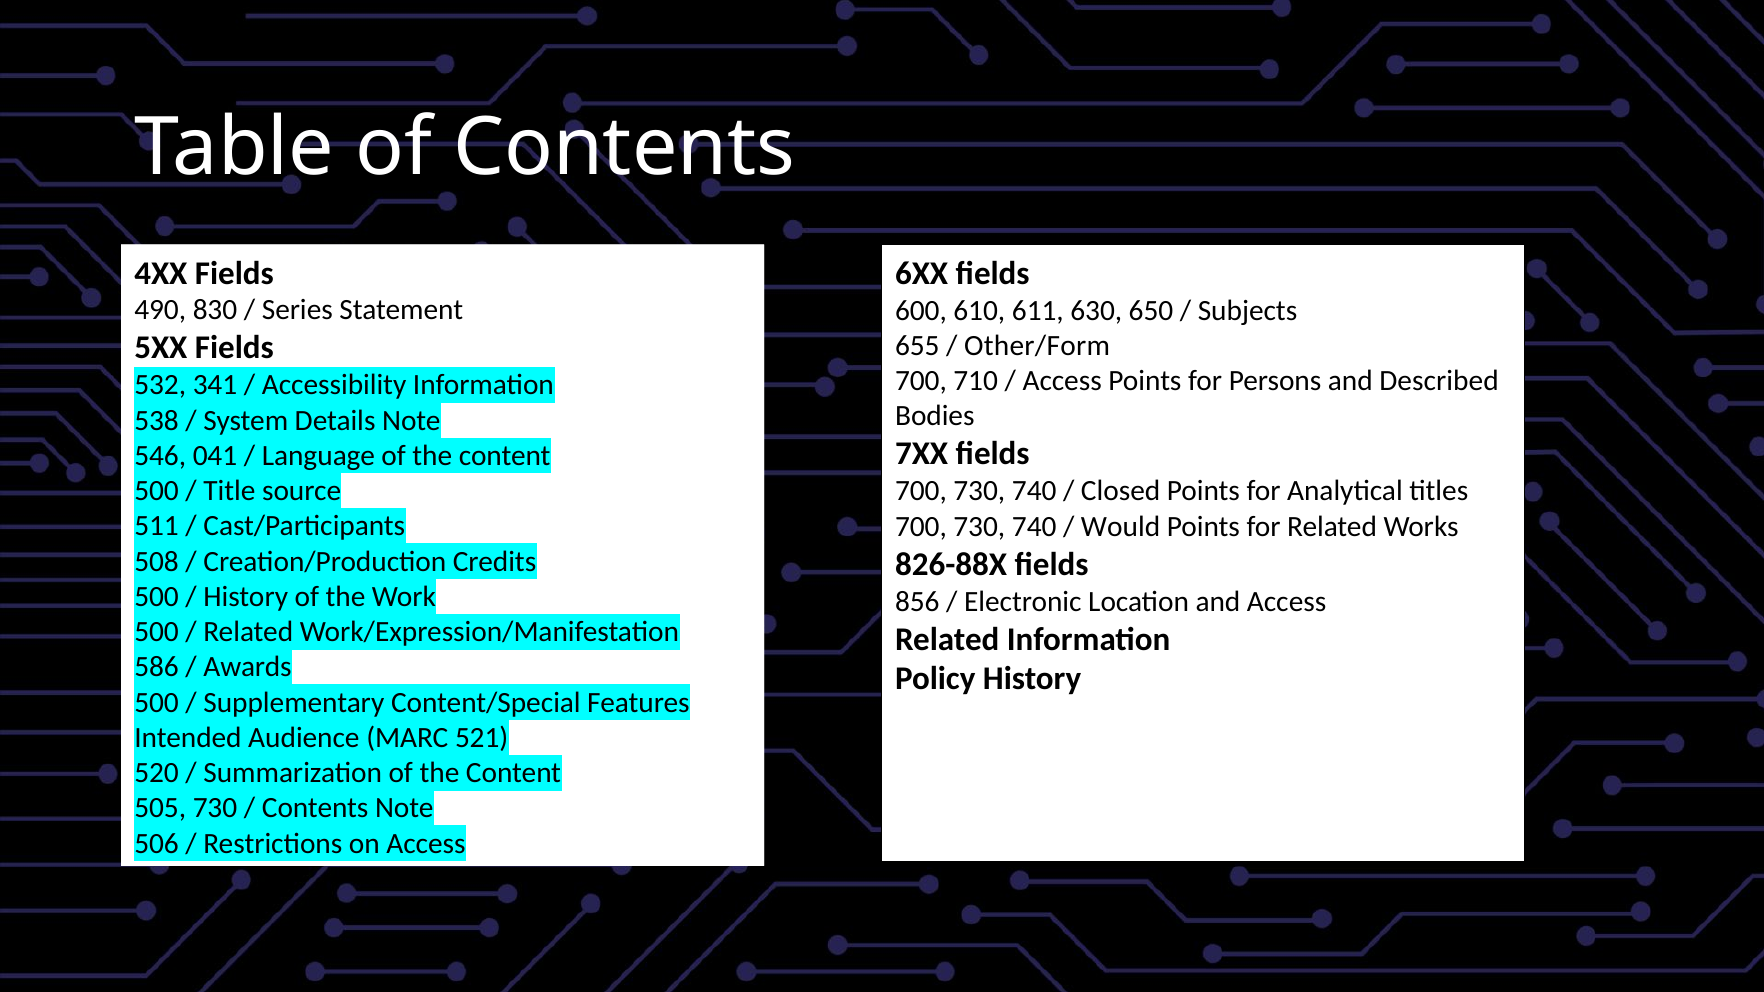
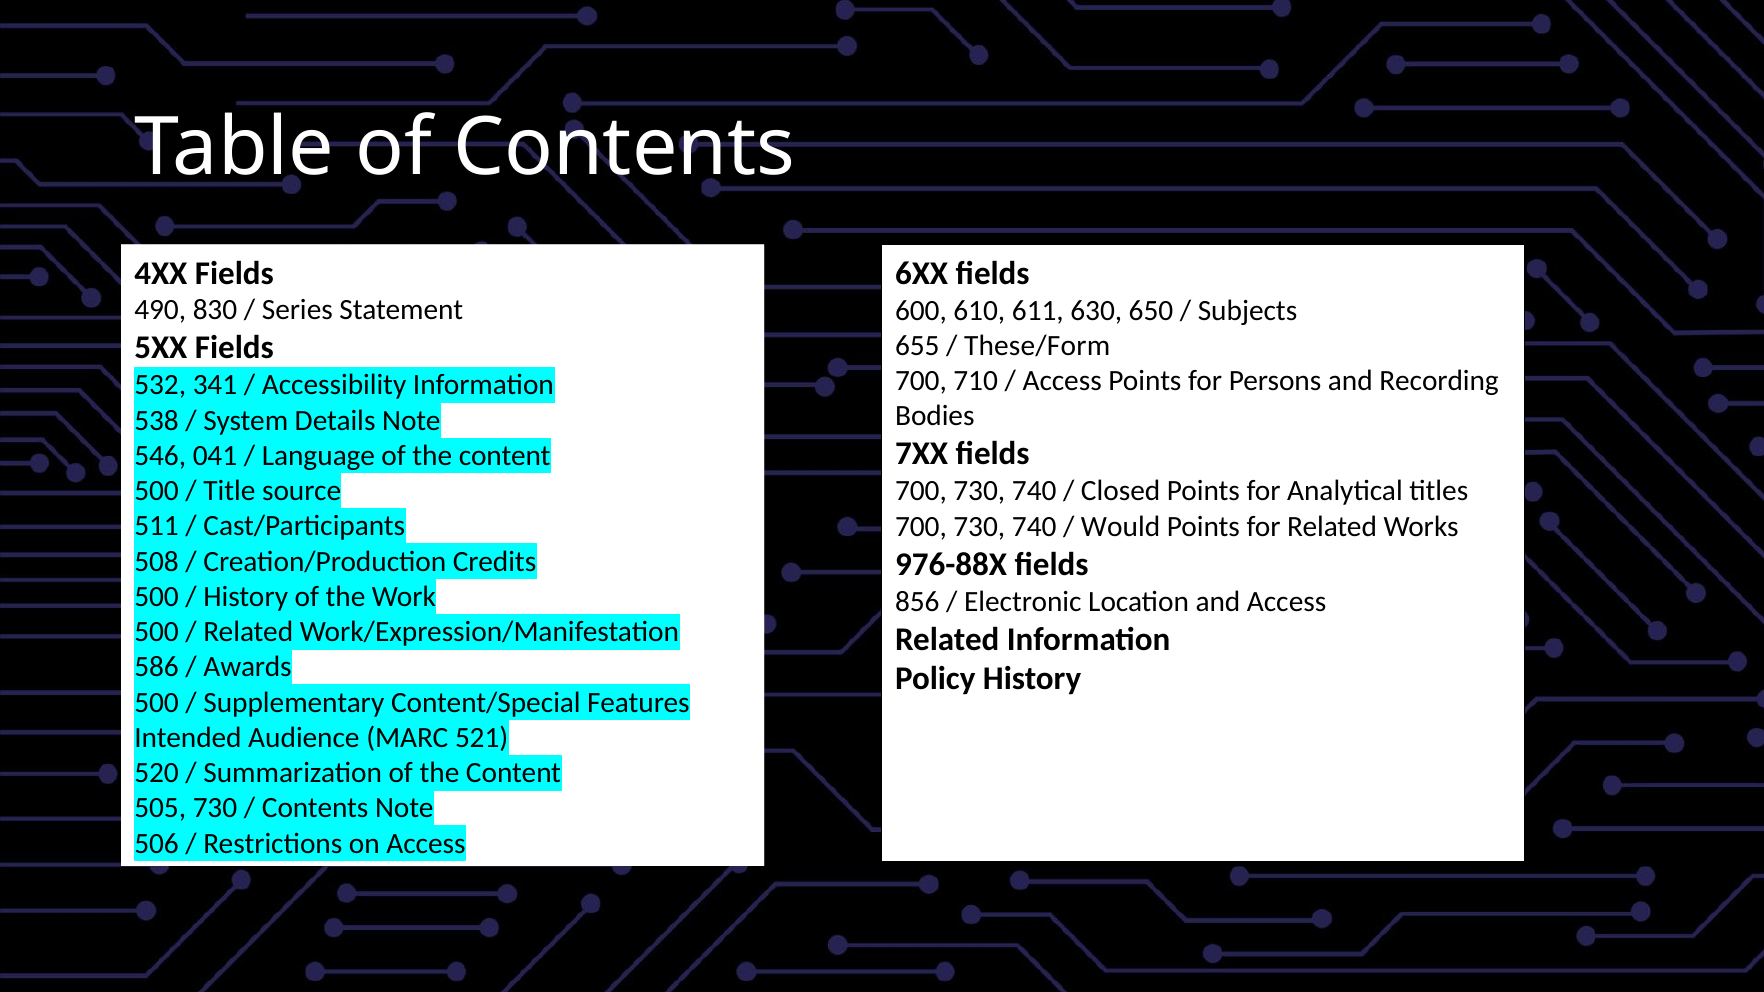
Other/Form: Other/Form -> These/Form (1037, 346)
Described: Described -> Recording (1439, 381)
826-88X: 826-88X -> 976-88X (951, 564)
